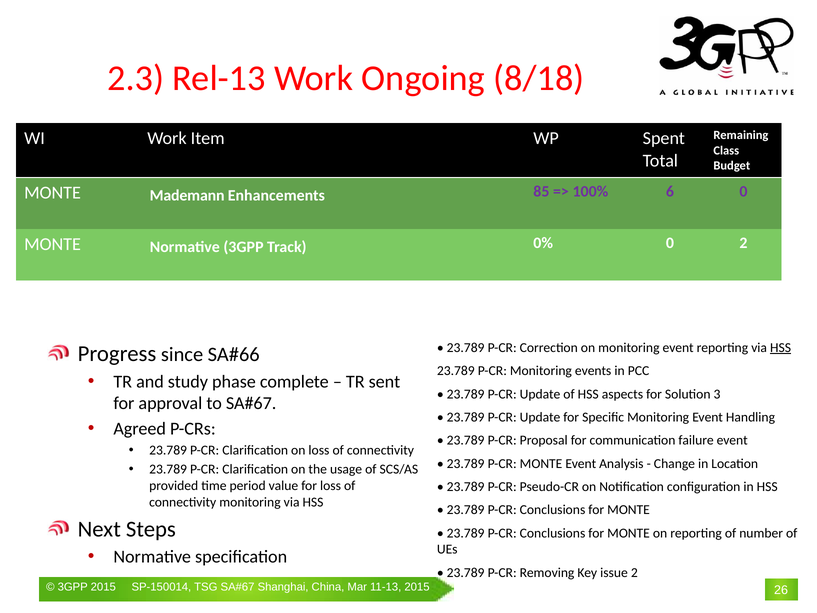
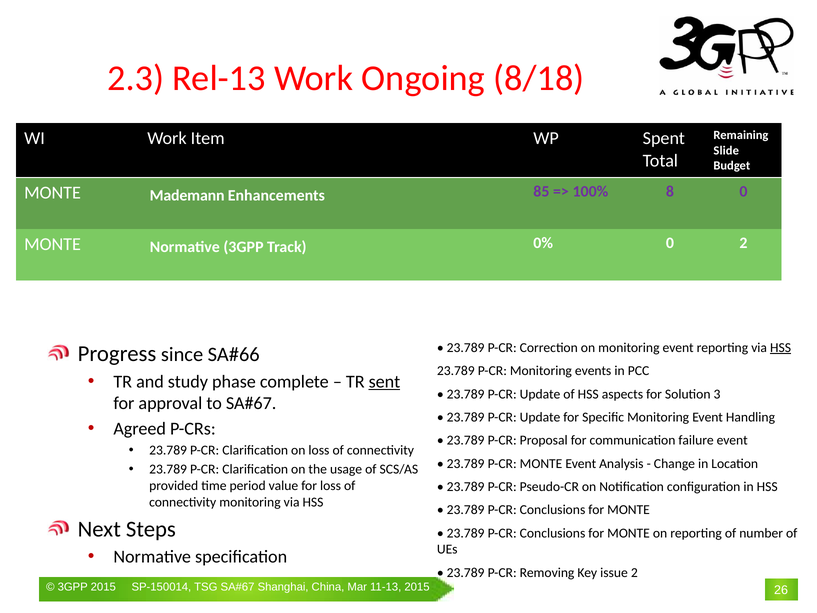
Class: Class -> Slide (726, 150)
6: 6 -> 8 (670, 191)
sent underline: none -> present (384, 382)
